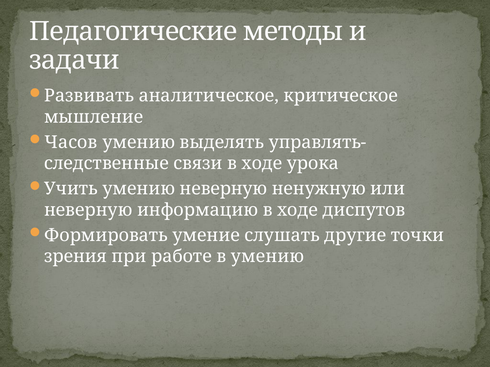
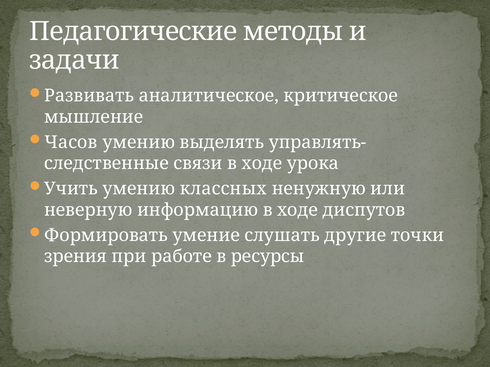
умению неверную: неверную -> классных (223, 189)
в умению: умению -> ресурсы (268, 257)
